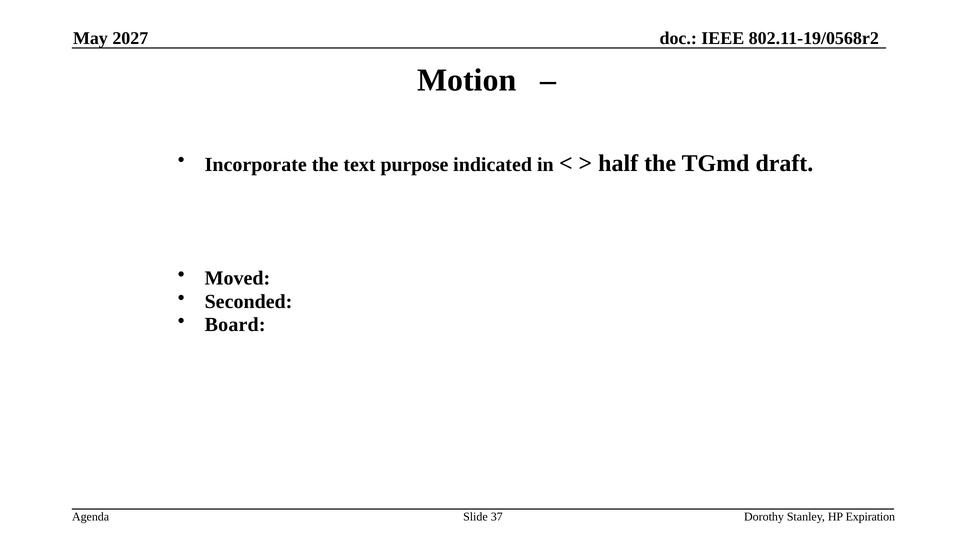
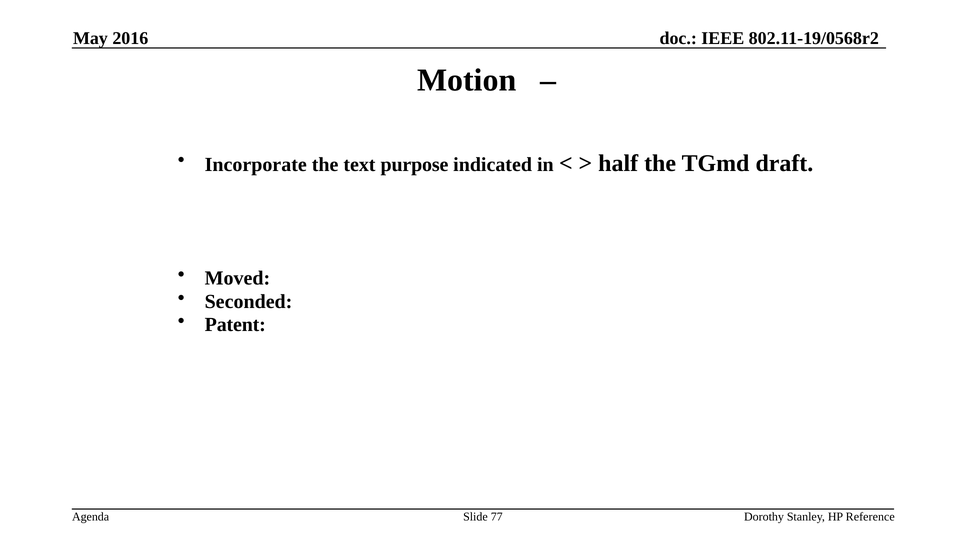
2027: 2027 -> 2016 (130, 38)
Board: Board -> Patent (235, 325)
37: 37 -> 77 (497, 517)
Expiration: Expiration -> Reference (870, 517)
